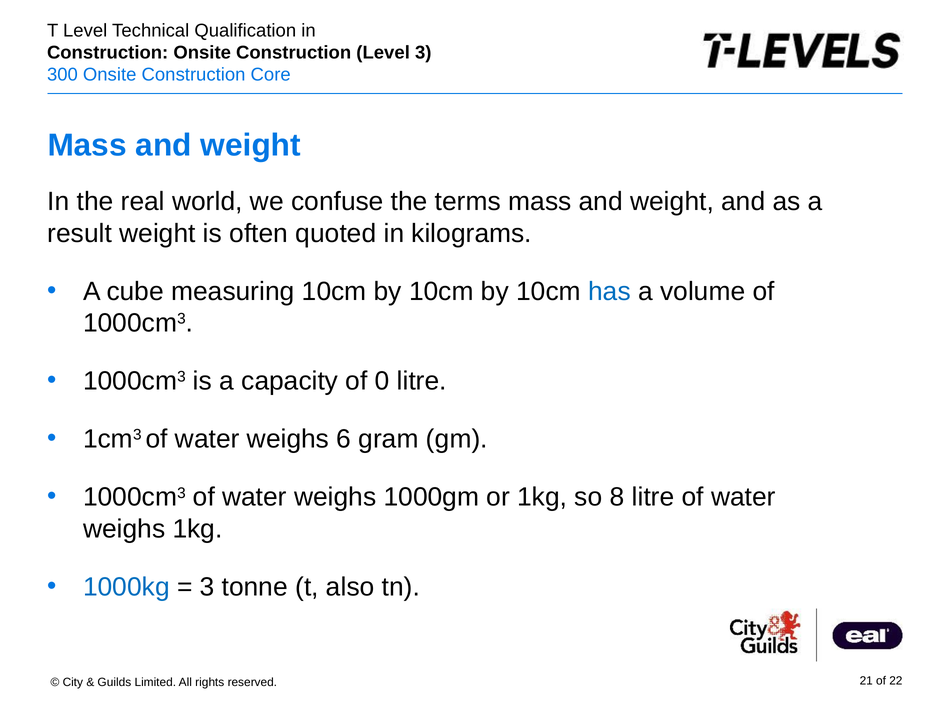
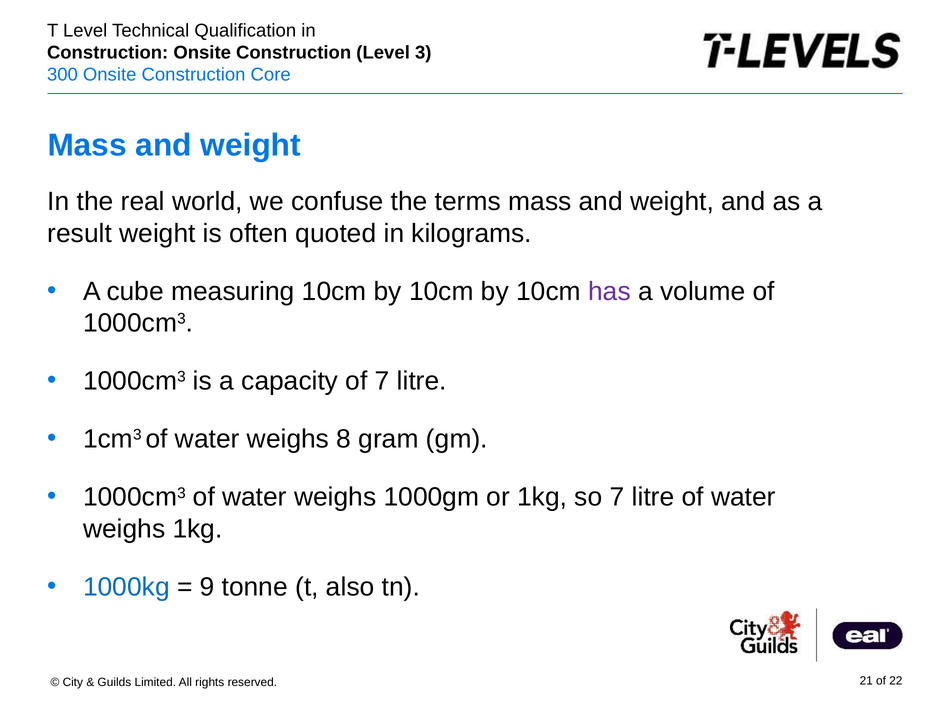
has colour: blue -> purple (609, 292)
of 0: 0 -> 7 (382, 381)
6: 6 -> 8 (344, 439)
so 8: 8 -> 7 (617, 498)
3: 3 -> 9 (207, 587)
